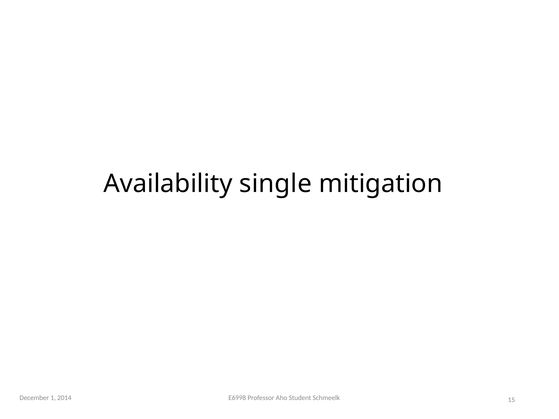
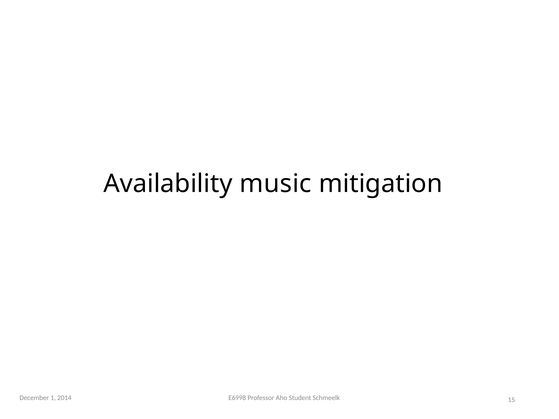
single: single -> music (276, 184)
